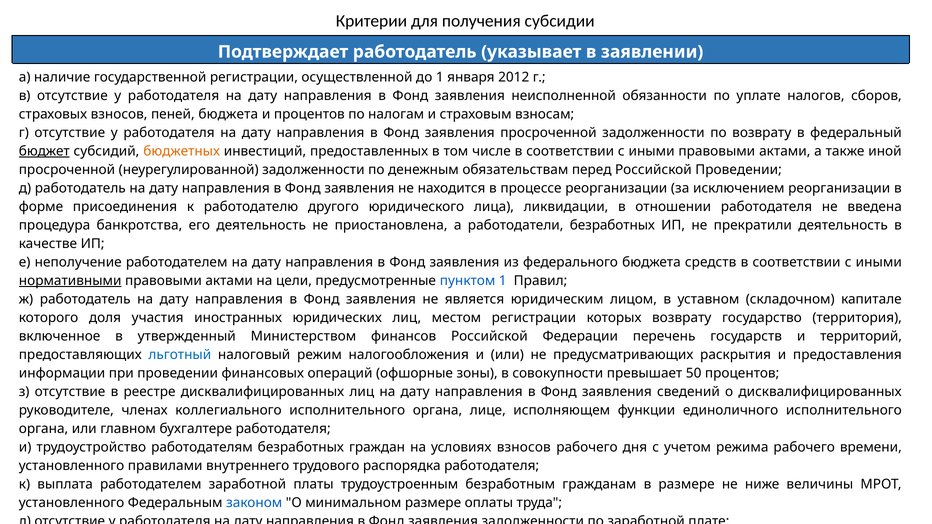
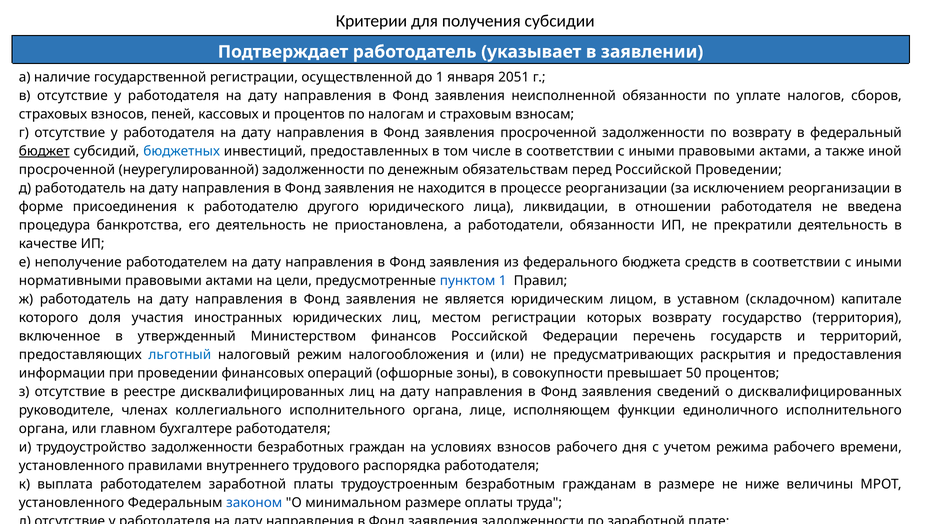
2012: 2012 -> 2051 (514, 77)
пеней бюджета: бюджета -> кассовых (228, 114)
бюджетных colour: orange -> blue (182, 151)
работодатели безработных: безработных -> обязанности (612, 225)
нормативными underline: present -> none (70, 281)
трудоустройство работодателям: работодателям -> задолженности (202, 447)
